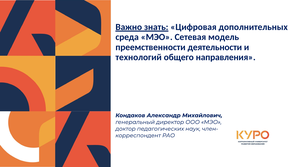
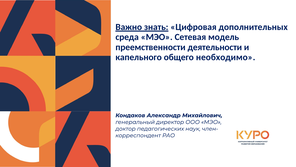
технологий: технологий -> капельного (139, 57)
направления: направления -> необходимо (226, 57)
